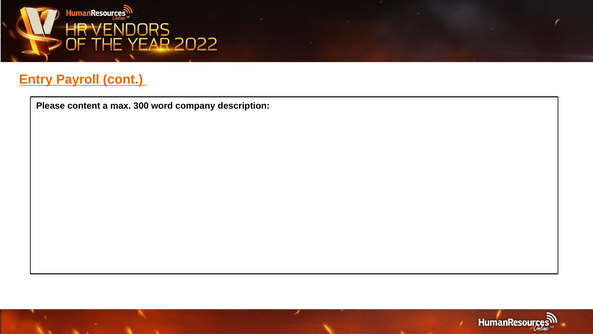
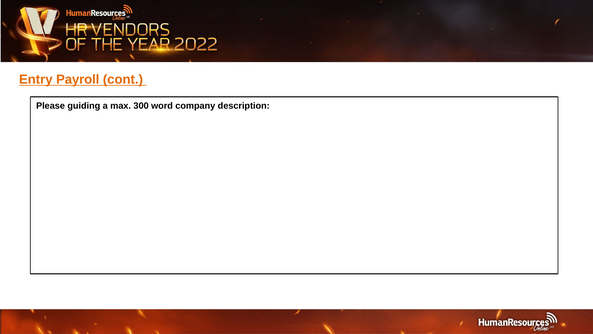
content: content -> guiding (84, 106)
